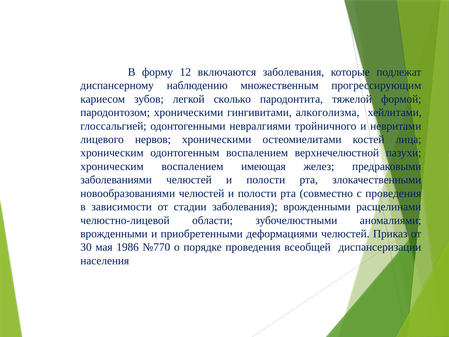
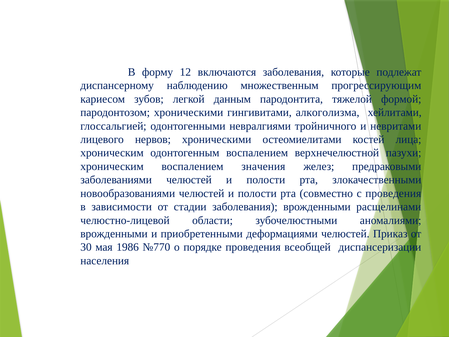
сколько: сколько -> данным (232, 99)
имеющая: имеющая -> значения (263, 166)
